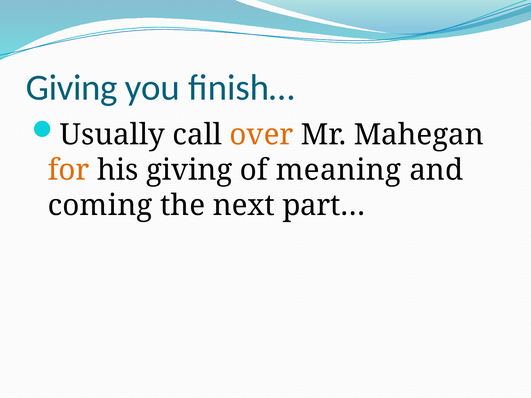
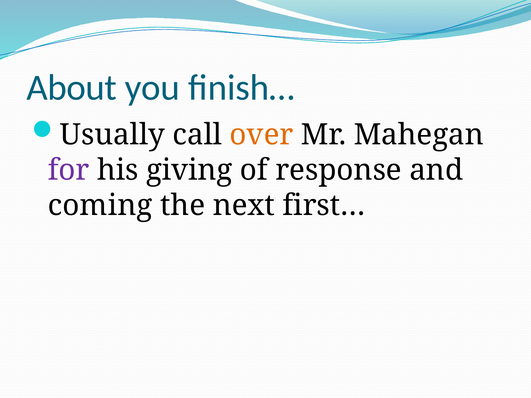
Giving: Giving -> About (72, 88)
for colour: orange -> purple (69, 170)
meaning: meaning -> response (339, 170)
part…: part… -> first… (324, 205)
